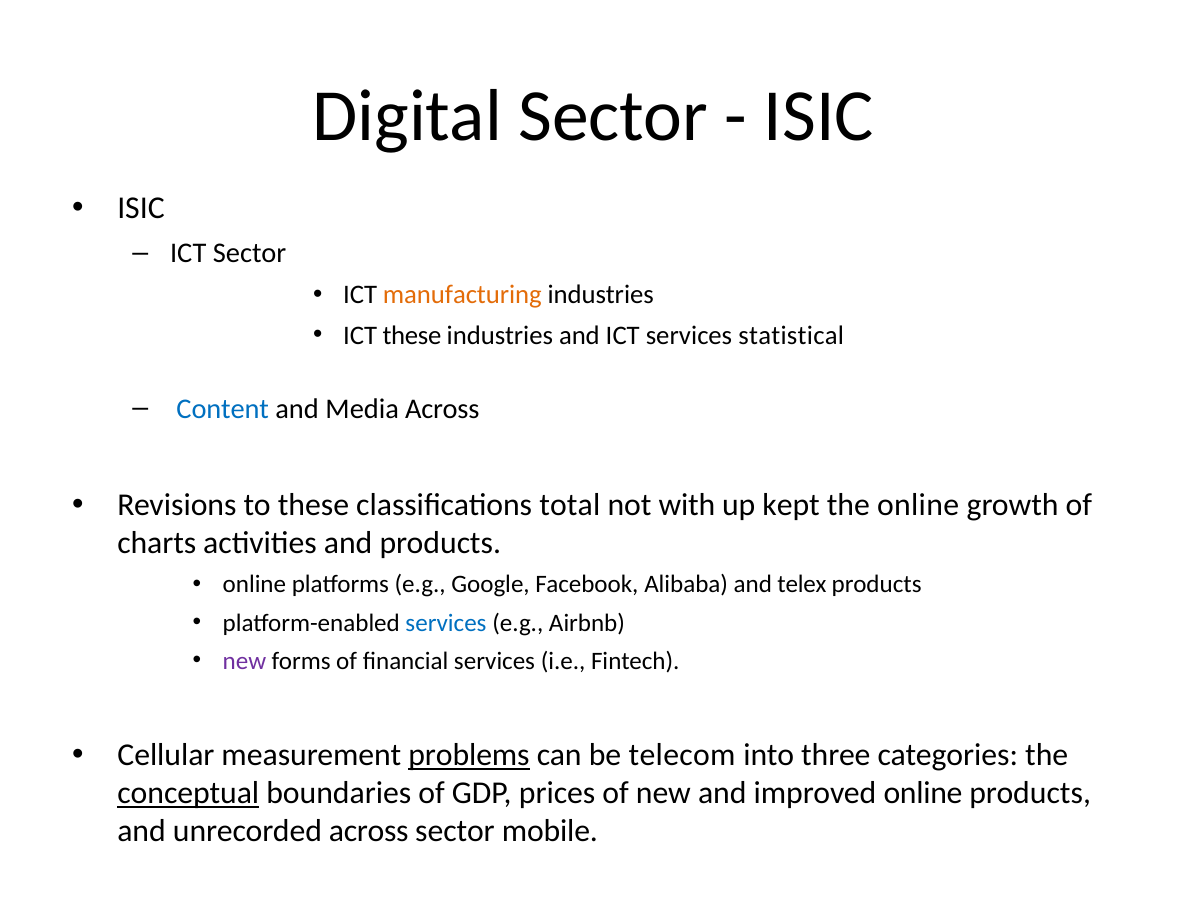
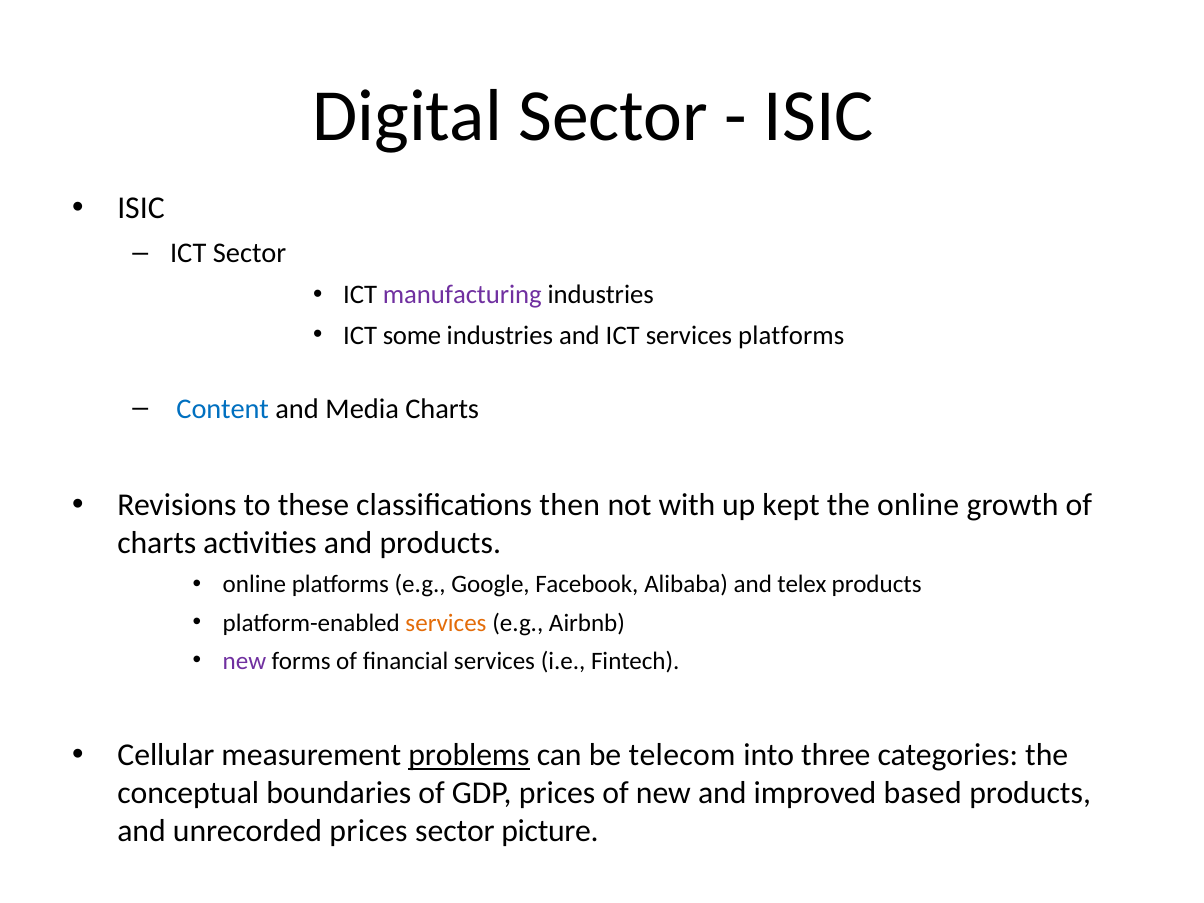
manufacturing colour: orange -> purple (462, 295)
ICT these: these -> some (412, 336)
services statistical: statistical -> platforms (791, 336)
Media Across: Across -> Charts (442, 409)
total: total -> then (570, 505)
services colour: blue -> orange (446, 623)
conceptual underline: present -> none (188, 793)
improved online: online -> based (923, 793)
unrecorded across: across -> prices (368, 831)
mobile: mobile -> picture (550, 831)
